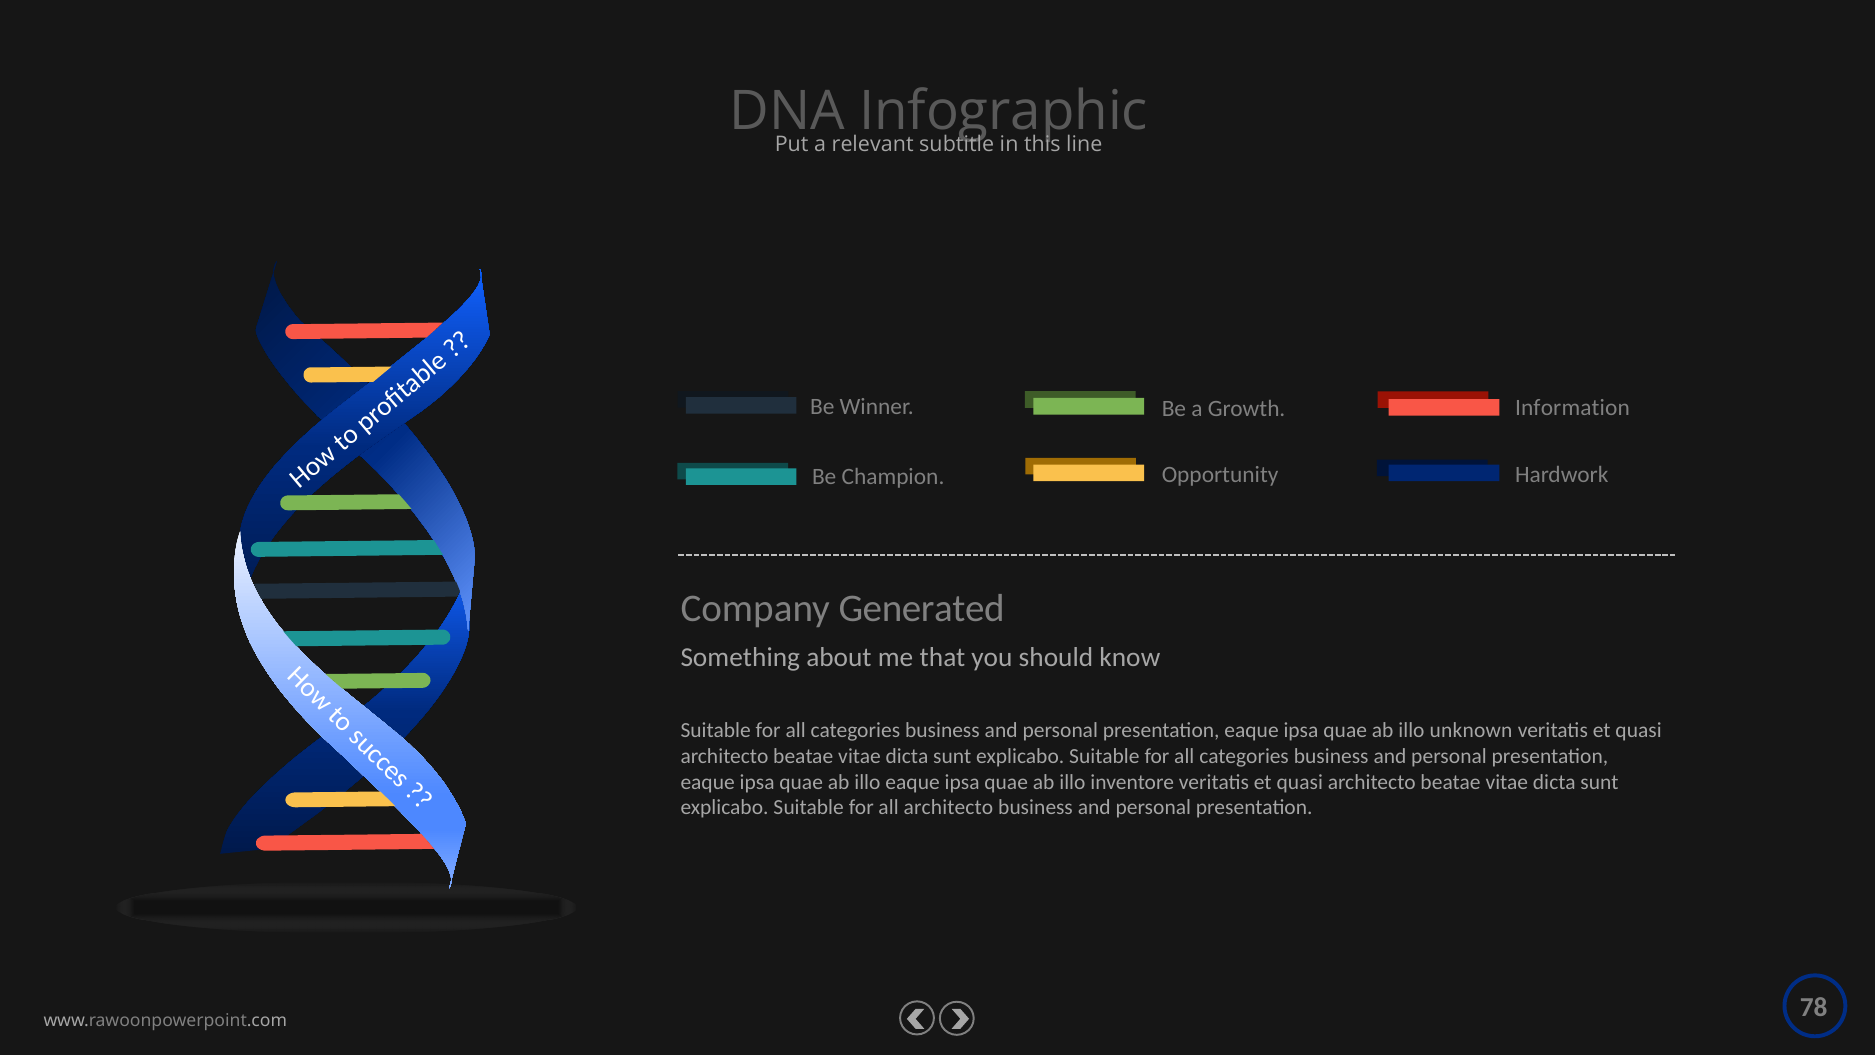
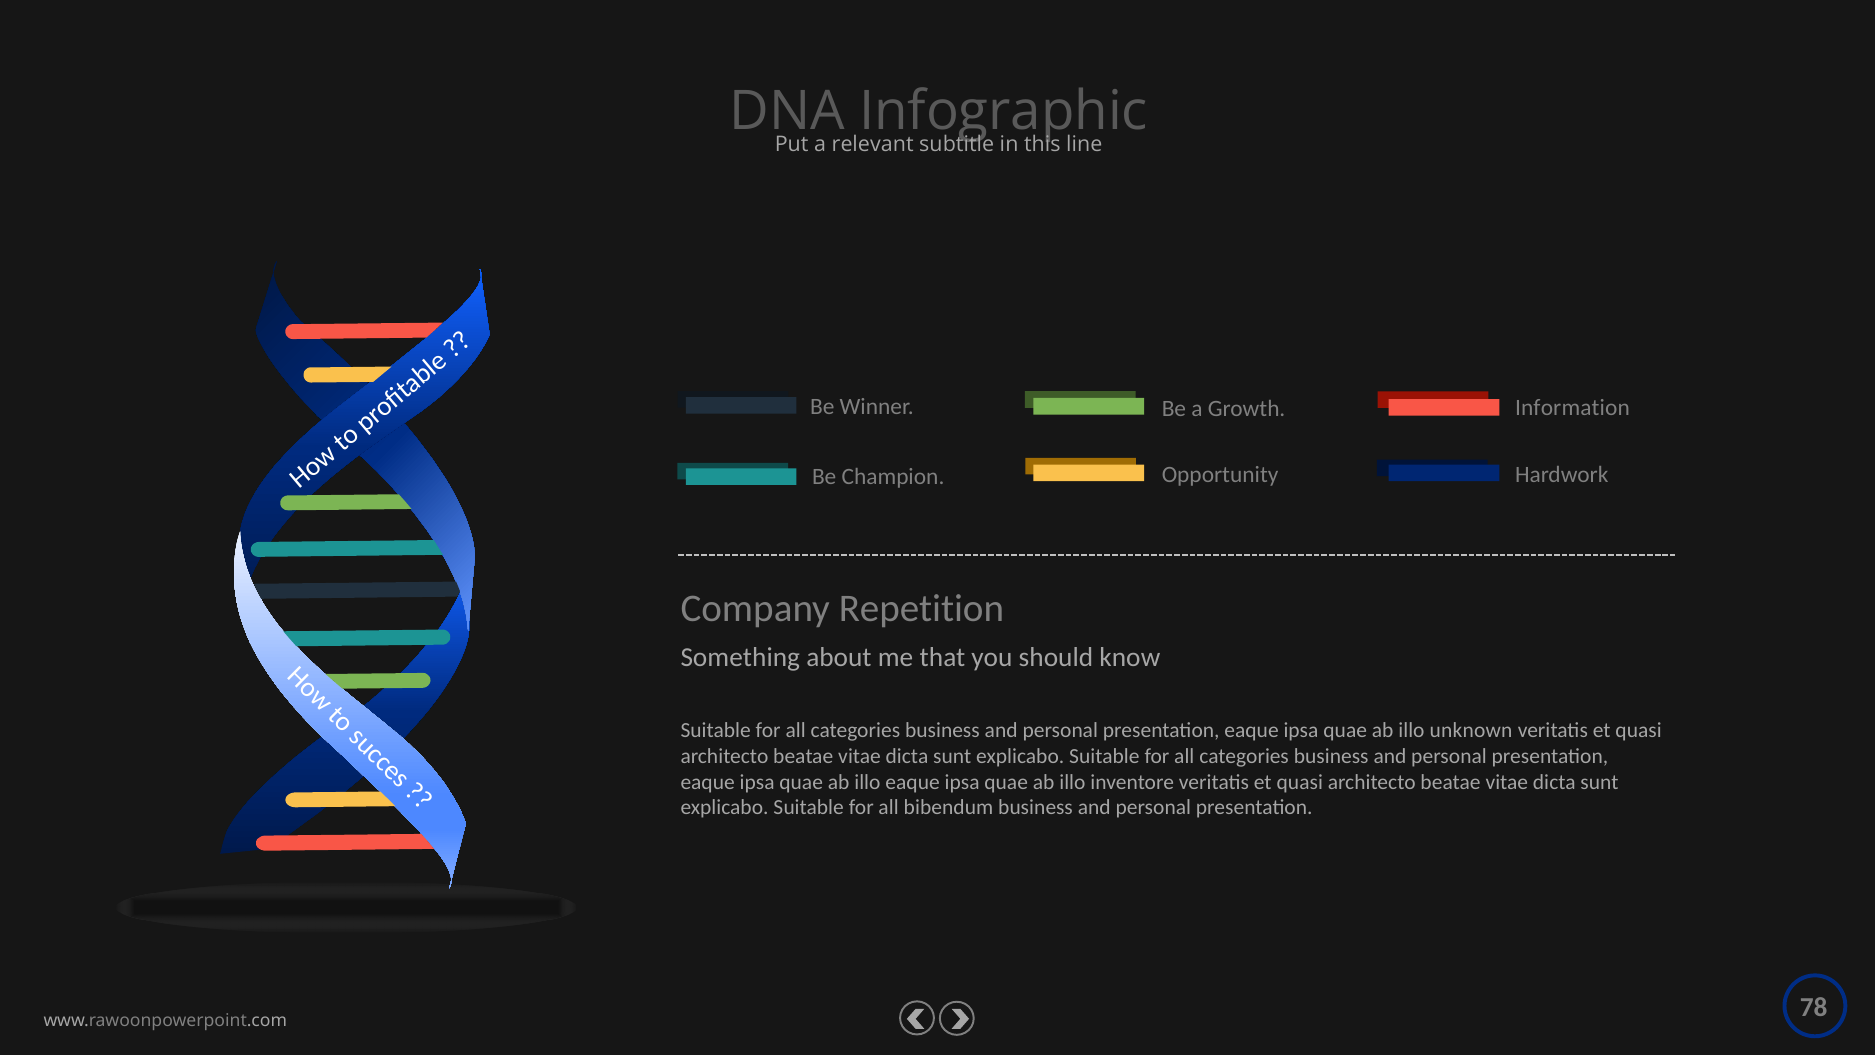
Generated: Generated -> Repetition (921, 609)
all architecto: architecto -> bibendum (949, 808)
